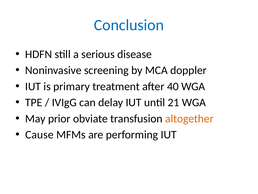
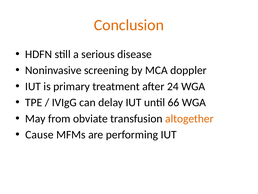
Conclusion colour: blue -> orange (129, 25)
40: 40 -> 24 (173, 86)
21: 21 -> 66 (174, 102)
prior: prior -> from (59, 118)
